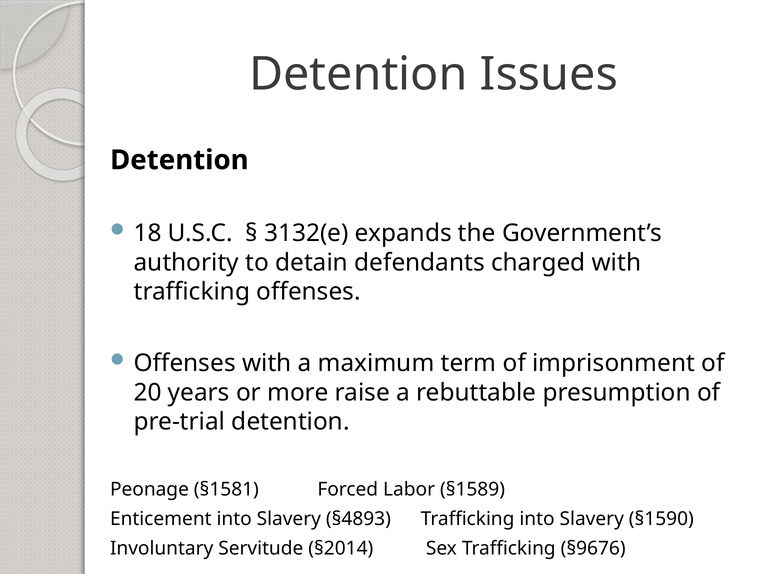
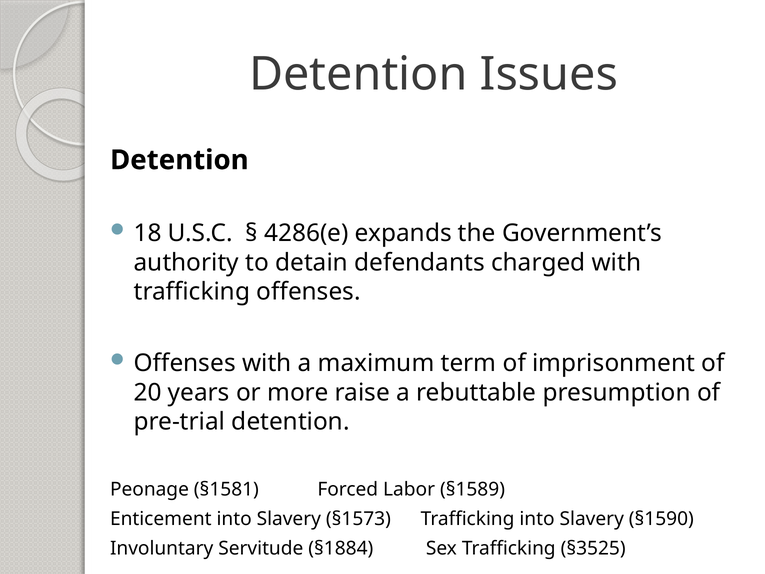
3132(e: 3132(e -> 4286(e (306, 233)
§4893: §4893 -> §1573 (358, 519)
§2014: §2014 -> §1884 (341, 548)
§9676: §9676 -> §3525 (593, 548)
